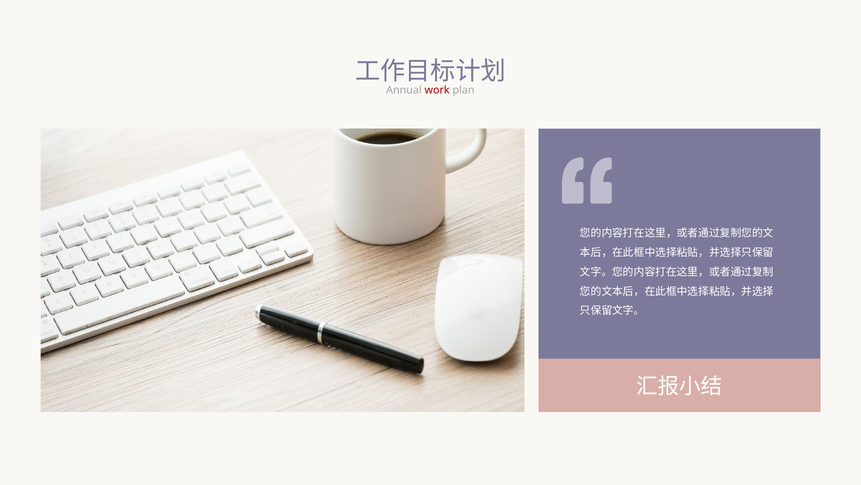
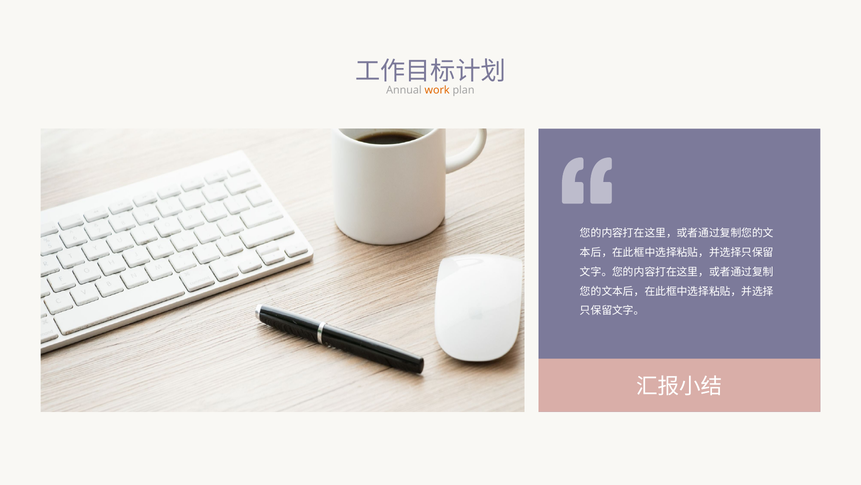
work colour: red -> orange (437, 90)
